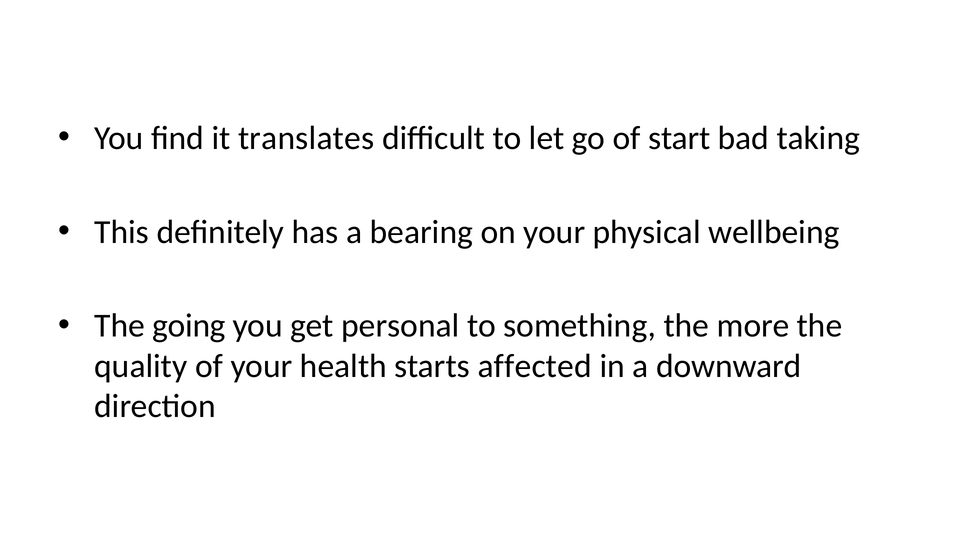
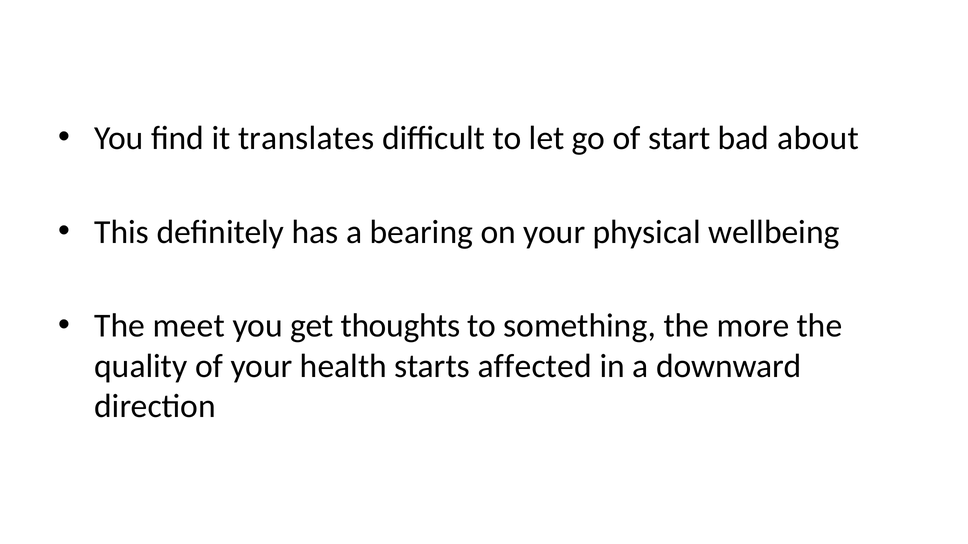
taking: taking -> about (818, 138)
going: going -> meet (189, 326)
personal: personal -> thoughts (401, 326)
